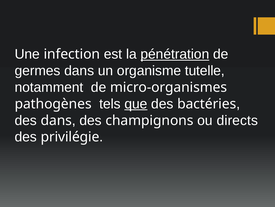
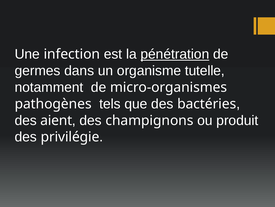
que underline: present -> none (136, 104)
des dans: dans -> aient (56, 120)
directs: directs -> produit (237, 120)
